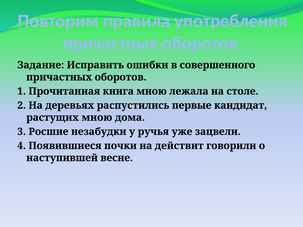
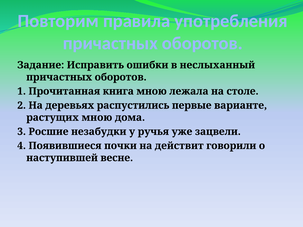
совершенного: совершенного -> неслыханный (217, 65)
кандидат: кандидат -> варианте (241, 105)
